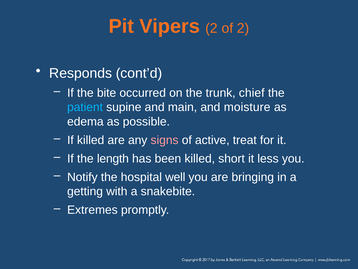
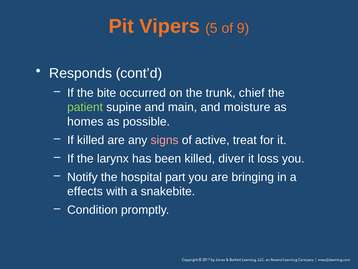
Vipers 2: 2 -> 5 (212, 28)
of 2: 2 -> 9 (243, 28)
patient colour: light blue -> light green (85, 107)
edema: edema -> homes (85, 121)
length: length -> larynx (113, 158)
short: short -> diver (231, 158)
less: less -> loss (268, 158)
well: well -> part (175, 177)
getting: getting -> effects (85, 191)
Extremes: Extremes -> Condition (92, 210)
